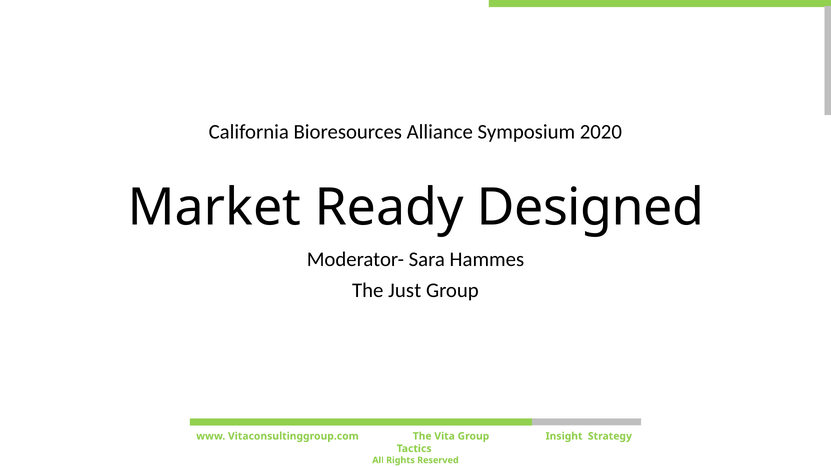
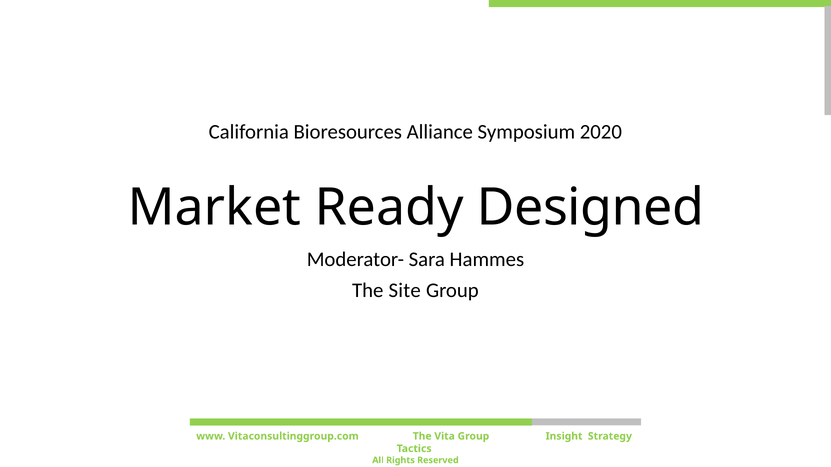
Just: Just -> Site (405, 291)
